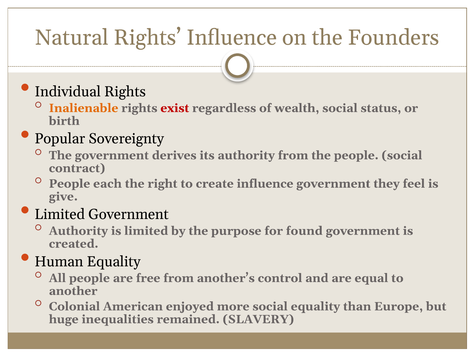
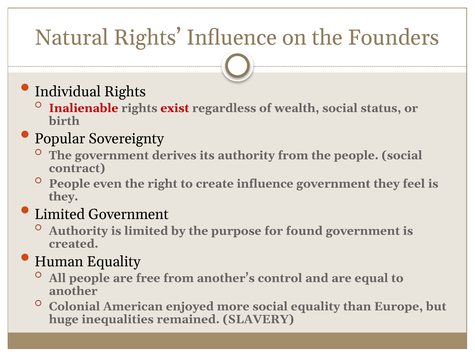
Inalienable colour: orange -> red (84, 108)
each: each -> even (108, 183)
give: give -> they (63, 196)
